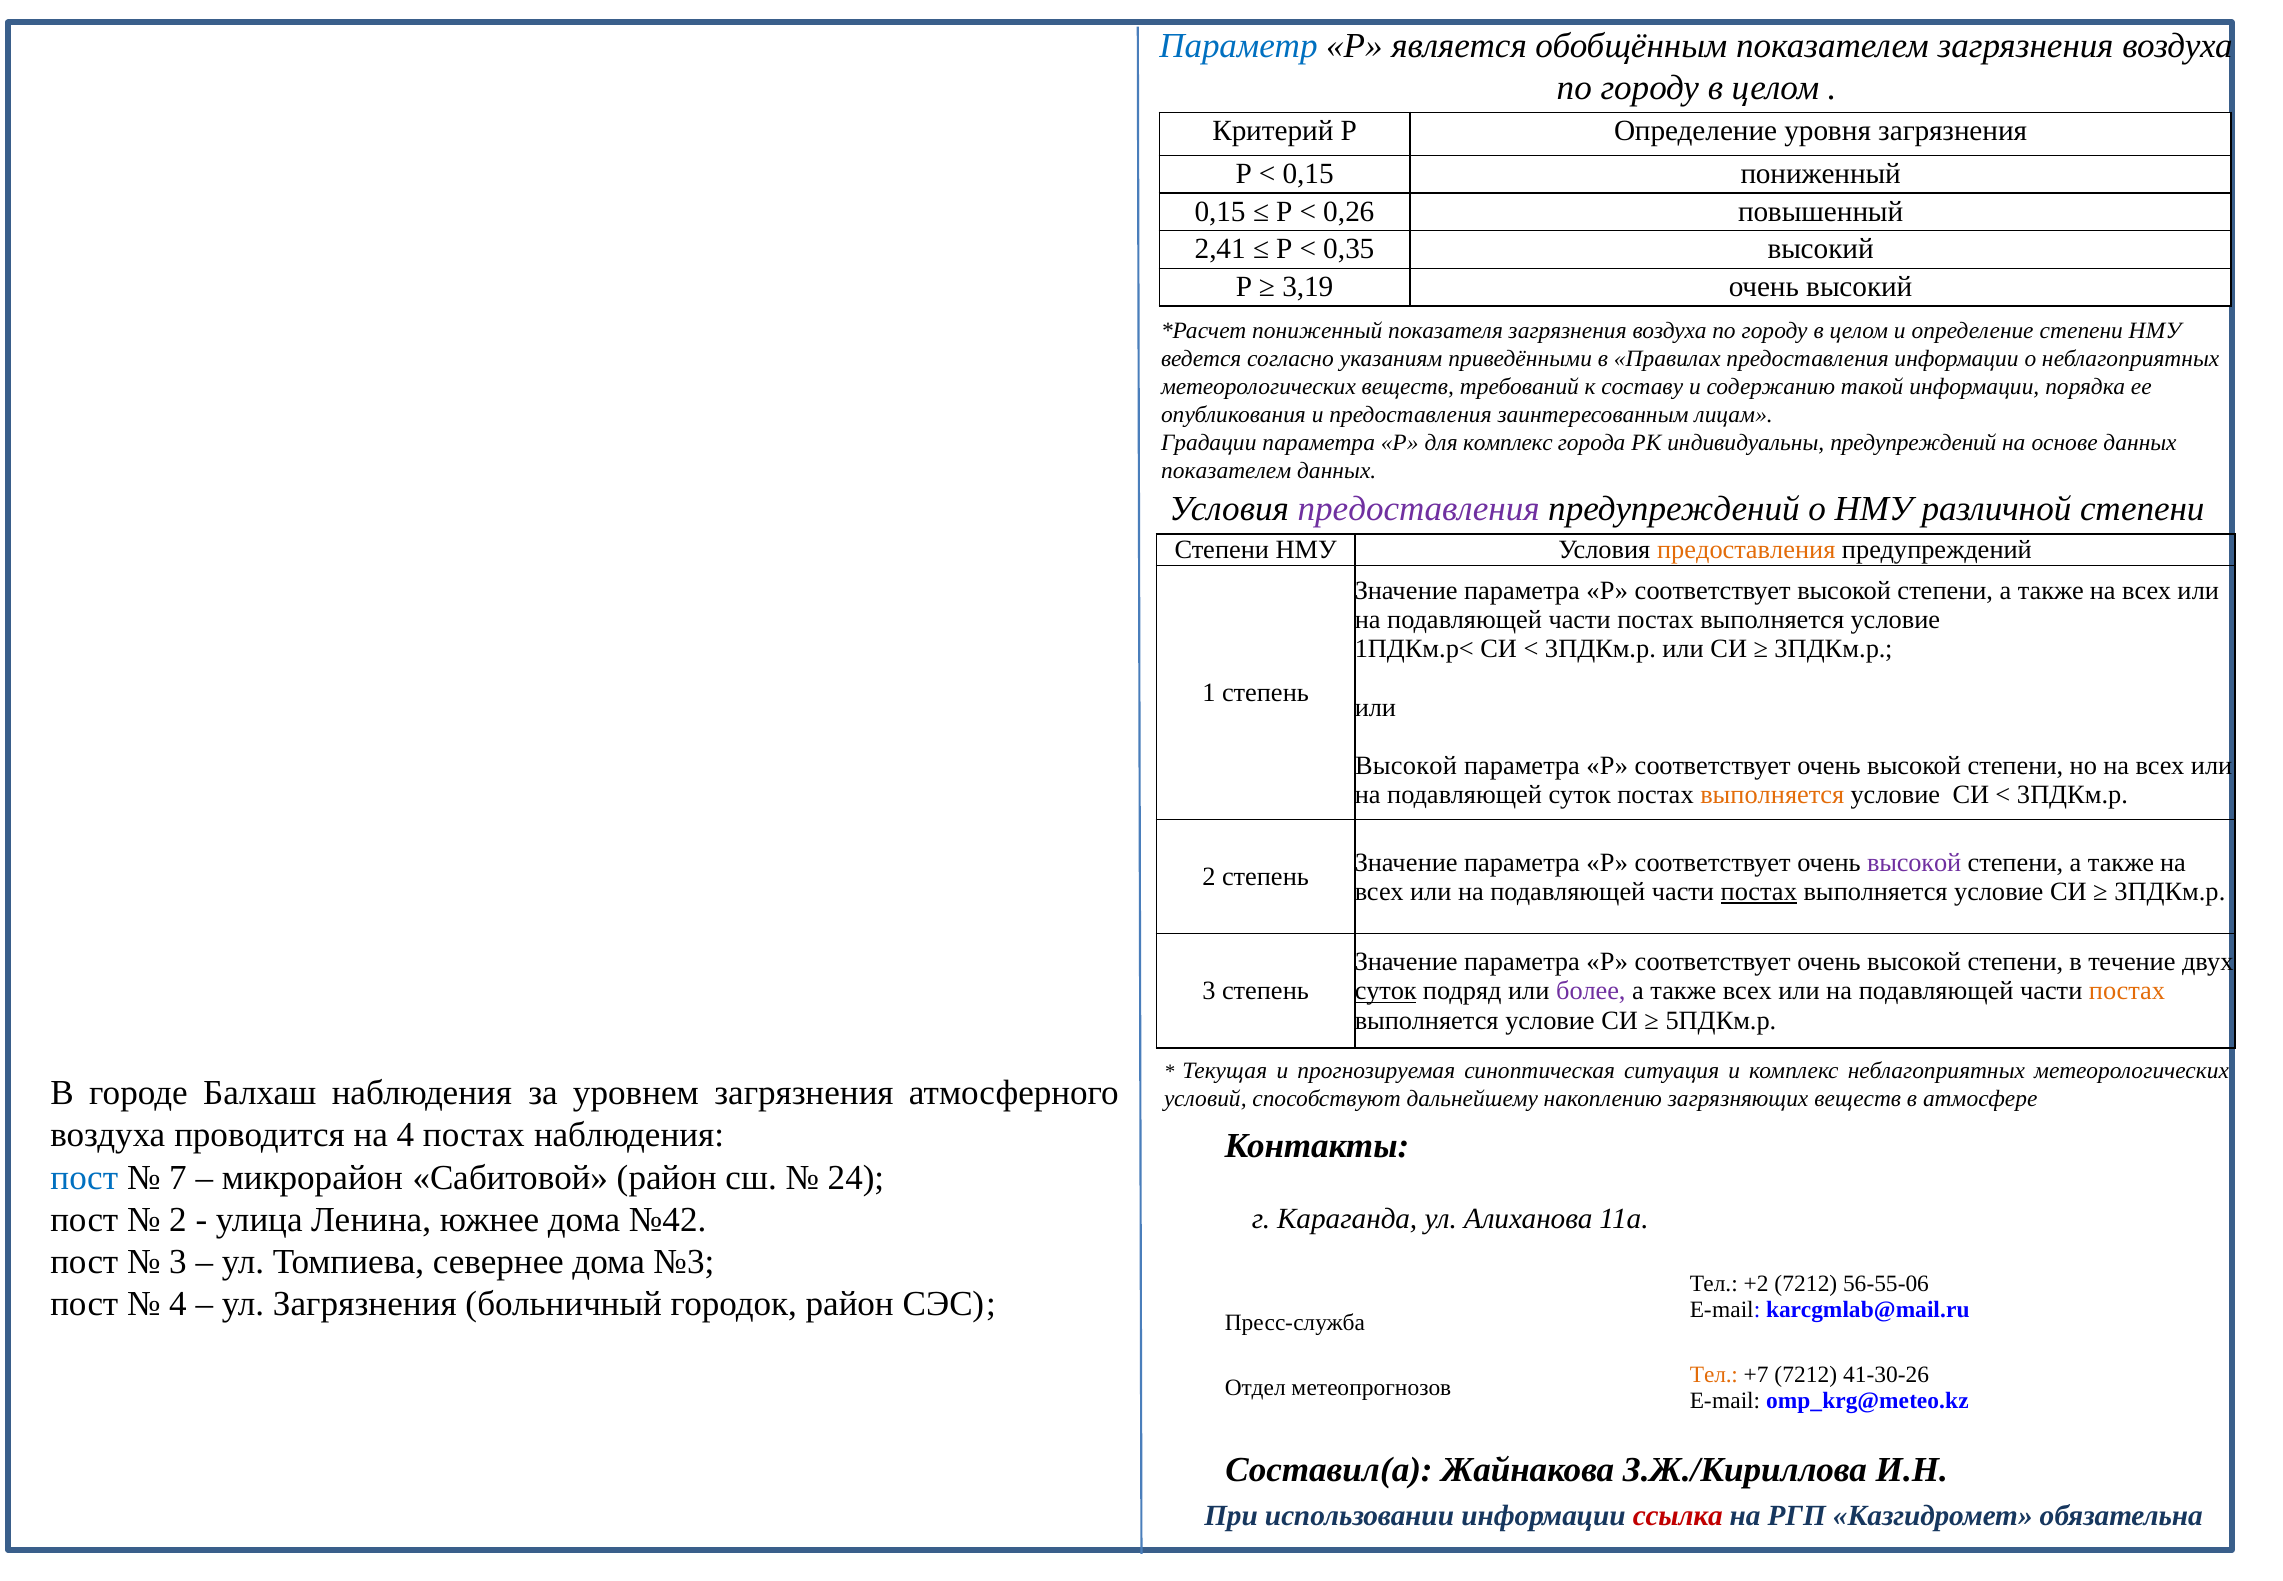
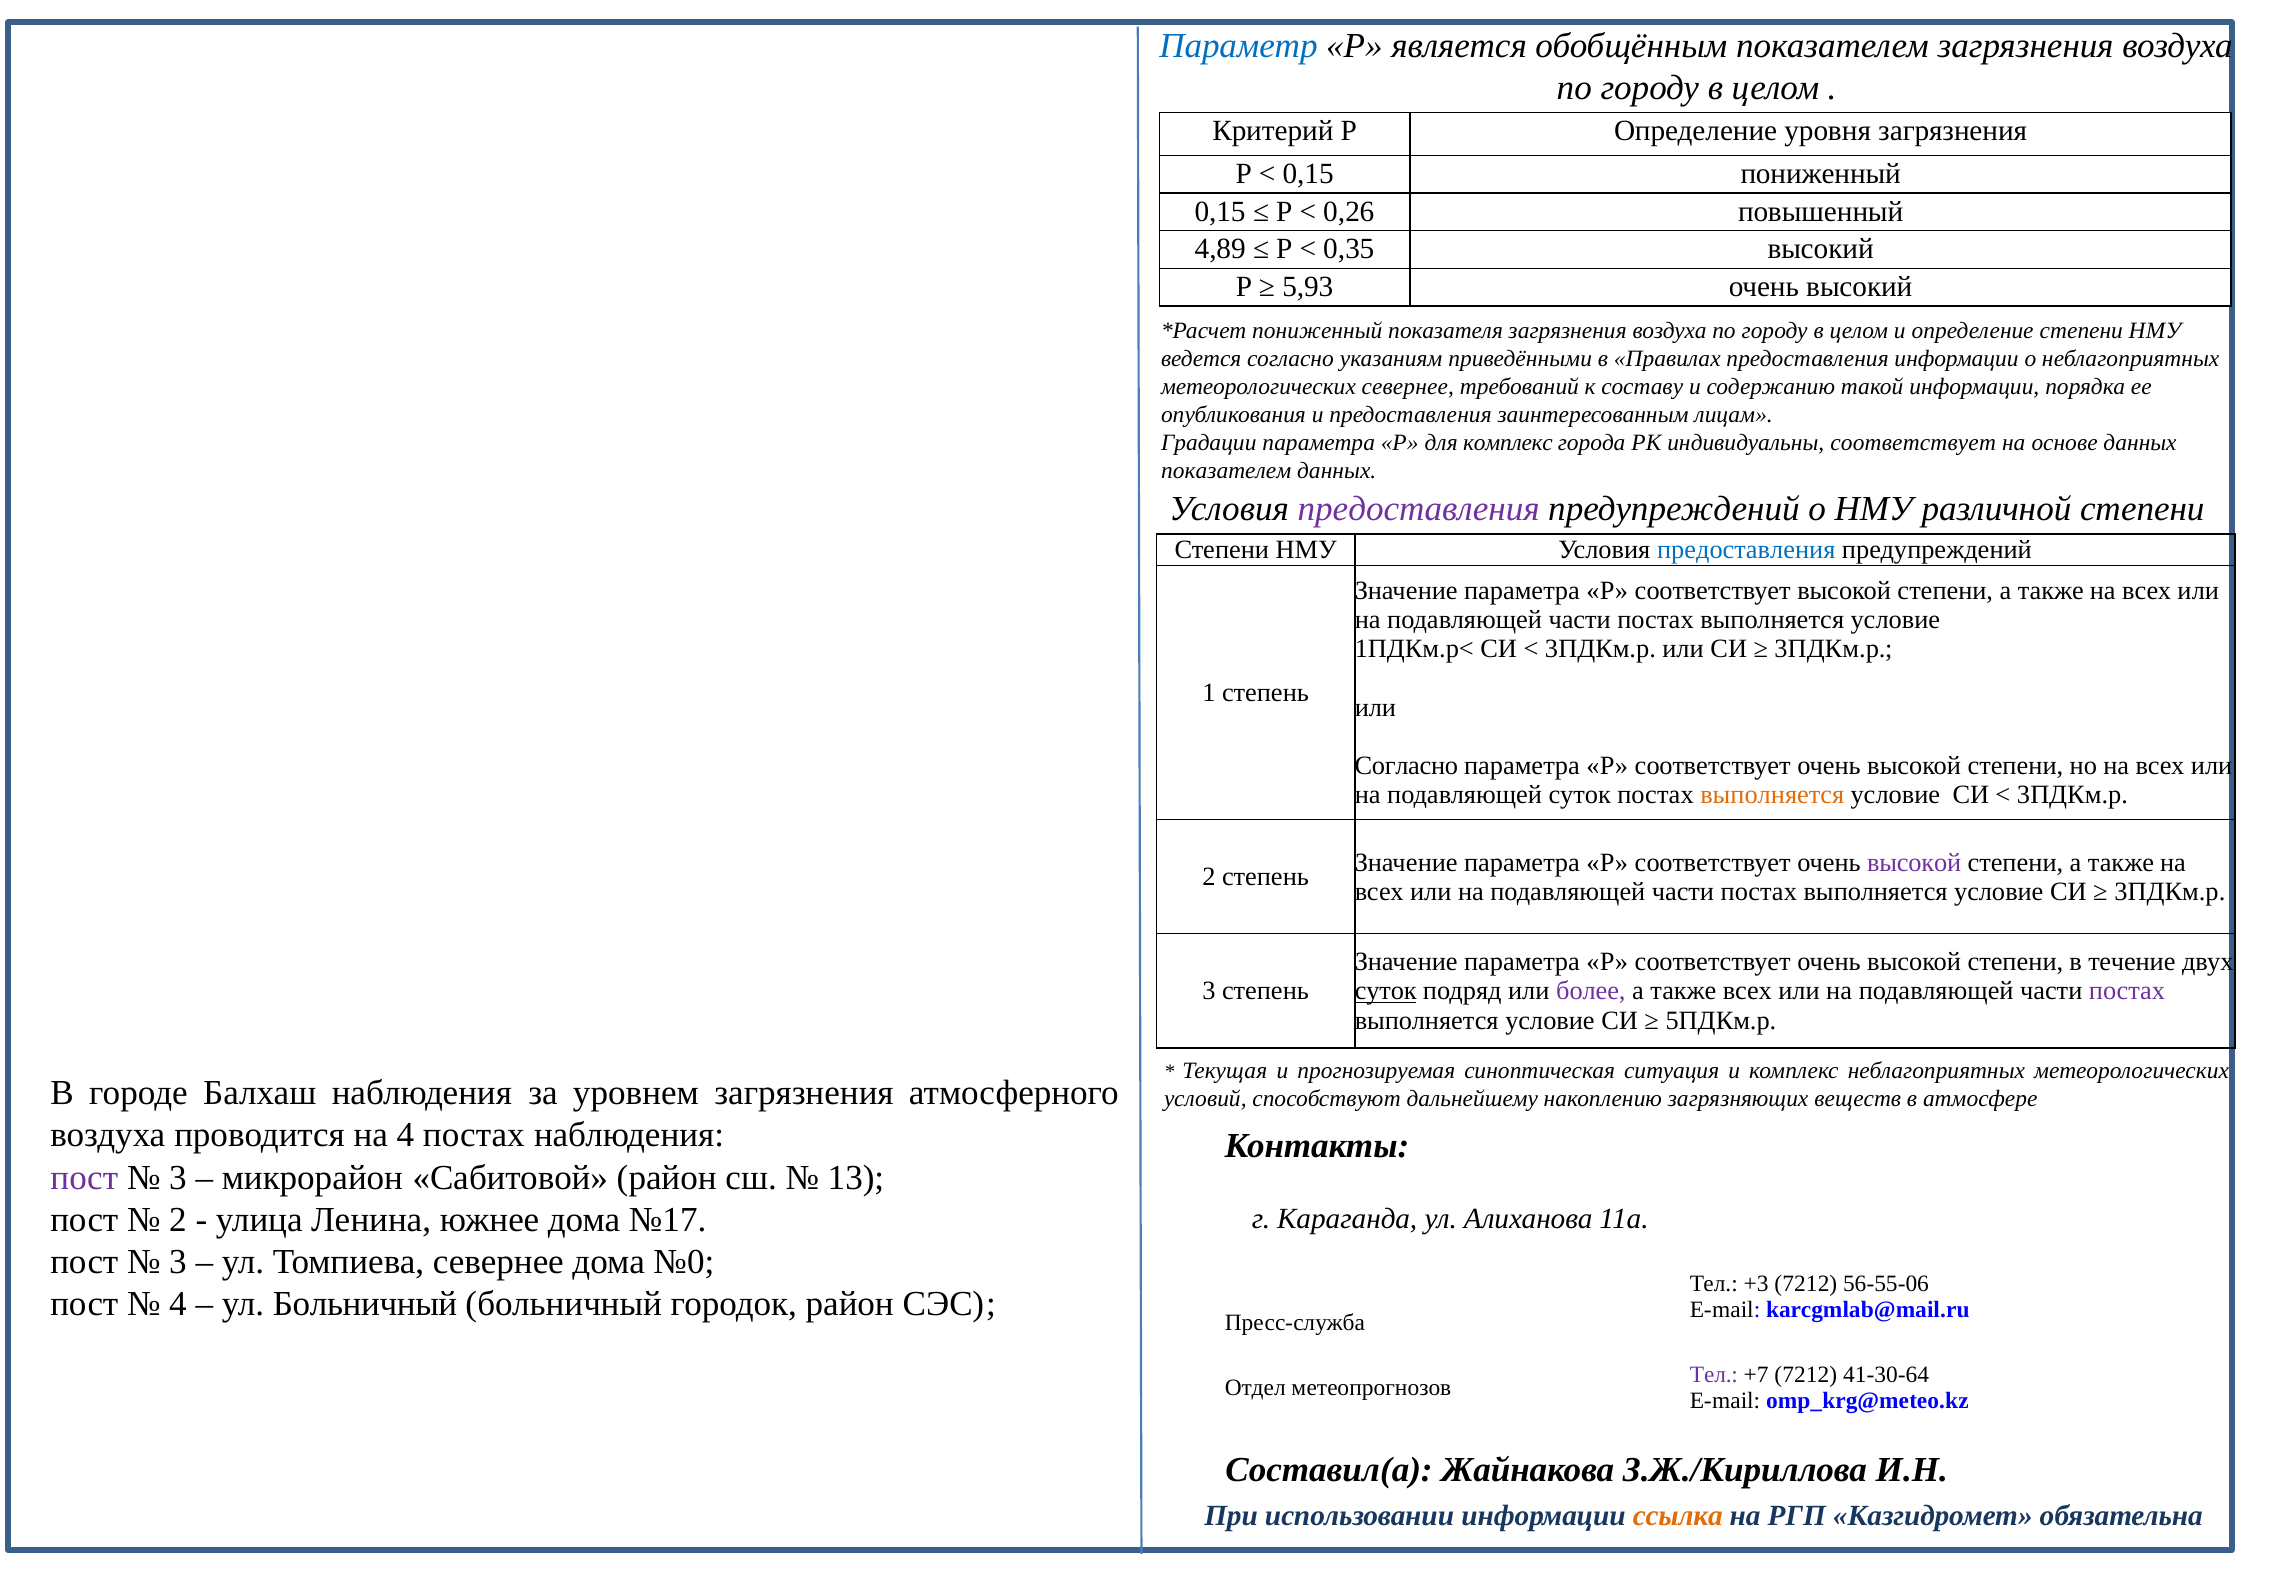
2,41: 2,41 -> 4,89 (1220, 249)
3,19: 3,19 -> 5,93 (1308, 287)
метеорологических веществ: веществ -> севернее (1408, 387)
индивидуальны предупреждений: предупреждений -> соответствует (1913, 443)
предоставления colour: orange -> blue (1746, 550)
Высокой: Высокой -> Согласно (1406, 766)
постах underline: present -> none (1759, 891)
постах colour: orange -> purple (2127, 991)
пост colour: blue -> purple (84, 1177)
7: 7 -> 3 (178, 1177)
24: 24 -> 13 (856, 1177)
№42: №42 -> №17 (668, 1219)
№3: №3 -> №0 (684, 1261)
+2: +2 -> +3 (1756, 1283)
ул Загрязнения: Загрязнения -> Больничный (365, 1304)
Тел colour: orange -> purple (1714, 1375)
41-30-26: 41-30-26 -> 41-30-64 (1886, 1375)
ссылка colour: red -> orange (1678, 1516)
